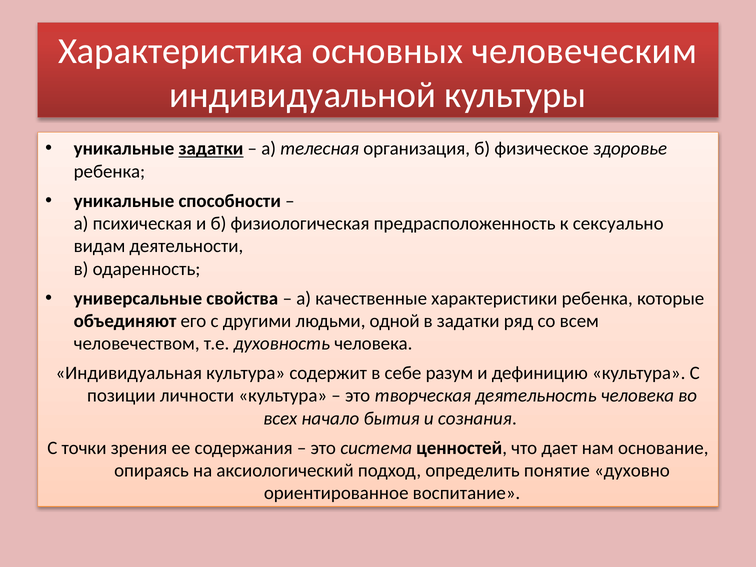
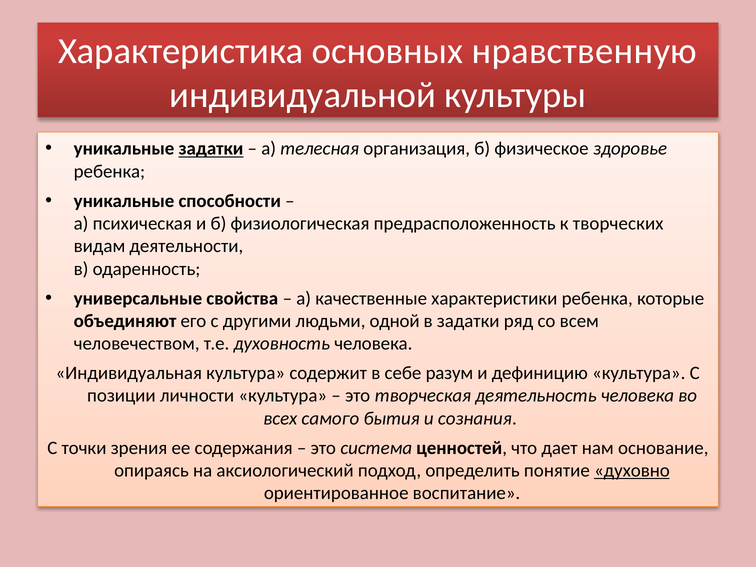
человеческим: человеческим -> нравственную (584, 51)
сексуально: сексуально -> творческих (618, 224)
начало: начало -> самого (330, 418)
духовно underline: none -> present (632, 470)
